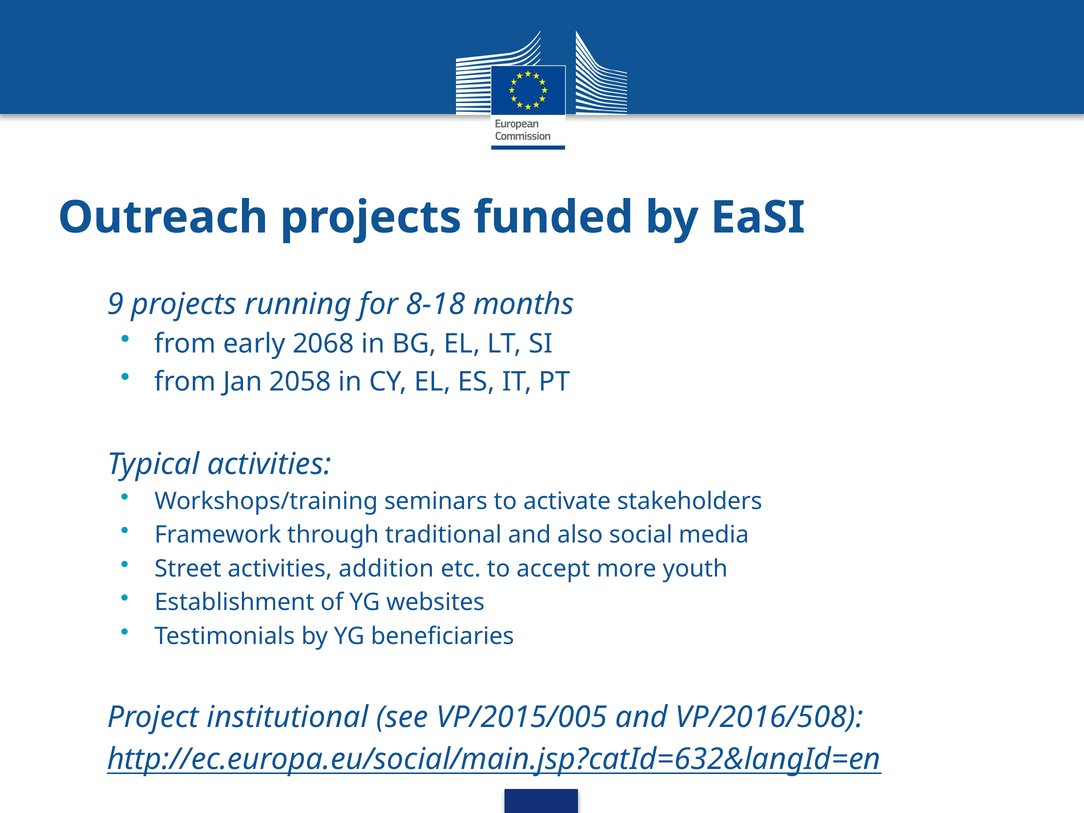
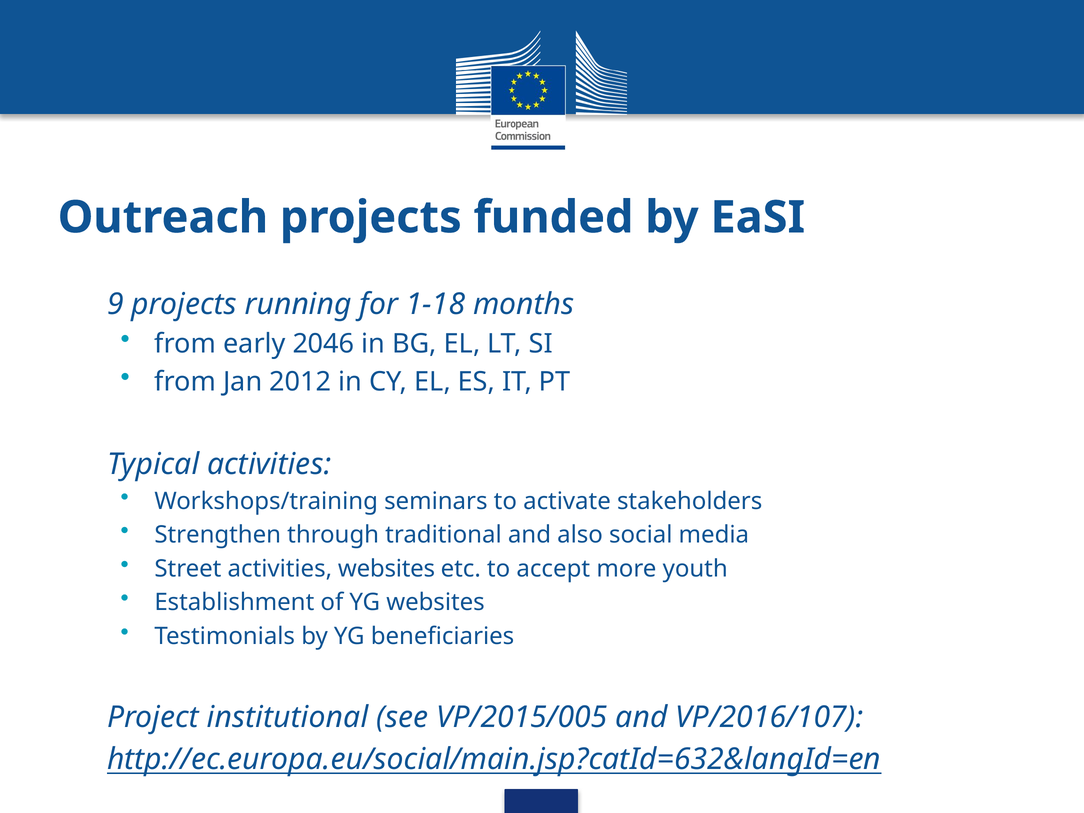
8-18: 8-18 -> 1-18 (436, 304)
2068: 2068 -> 2046 (323, 344)
2058: 2058 -> 2012 (300, 382)
Framework: Framework -> Strengthen (218, 535)
activities addition: addition -> websites (387, 569)
VP/2016/508: VP/2016/508 -> VP/2016/107 (769, 717)
